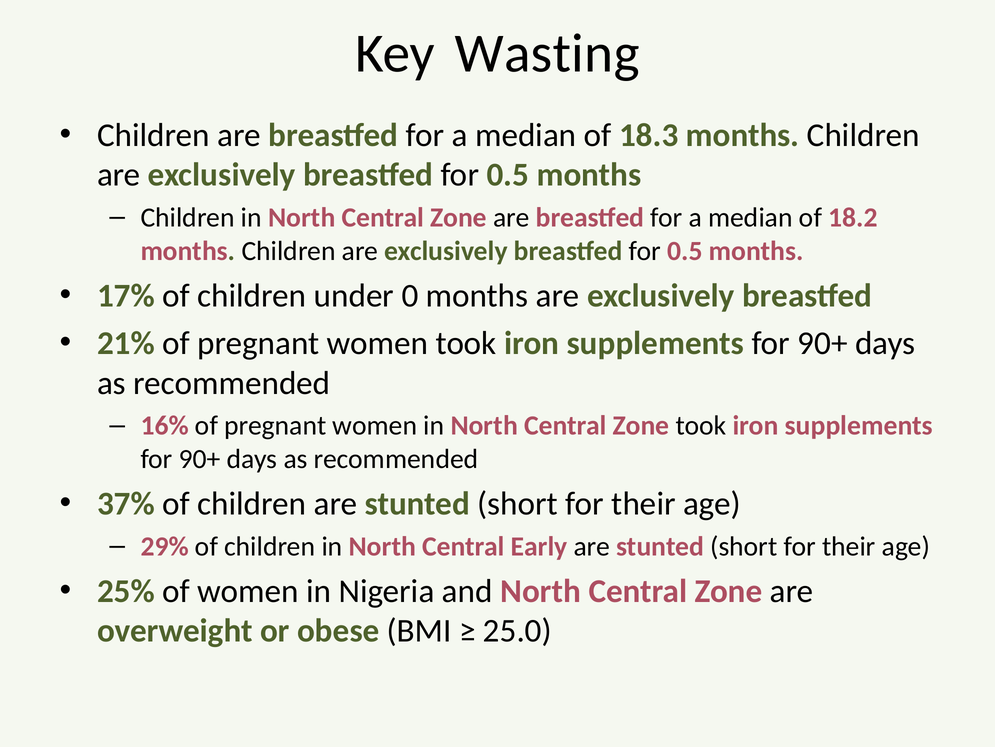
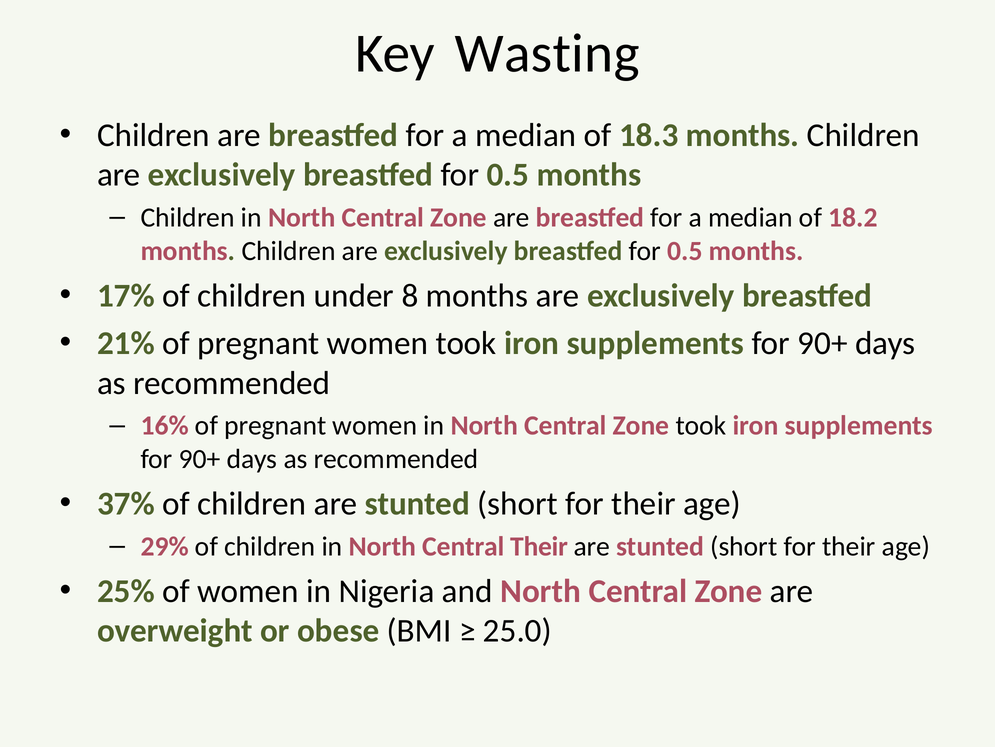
0: 0 -> 8 (410, 295)
Central Early: Early -> Their (539, 546)
